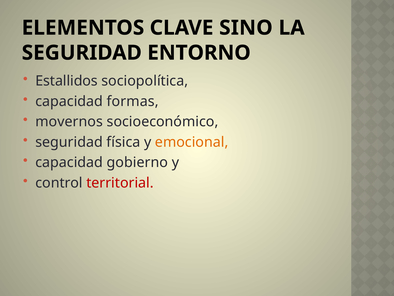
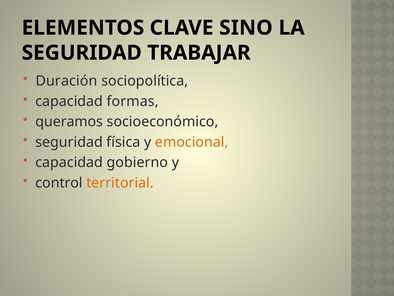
ENTORNO: ENTORNO -> TRABAJAR (199, 53)
Estallidos: Estallidos -> Duración (66, 81)
movernos: movernos -> queramos (69, 122)
territorial colour: red -> orange (120, 183)
